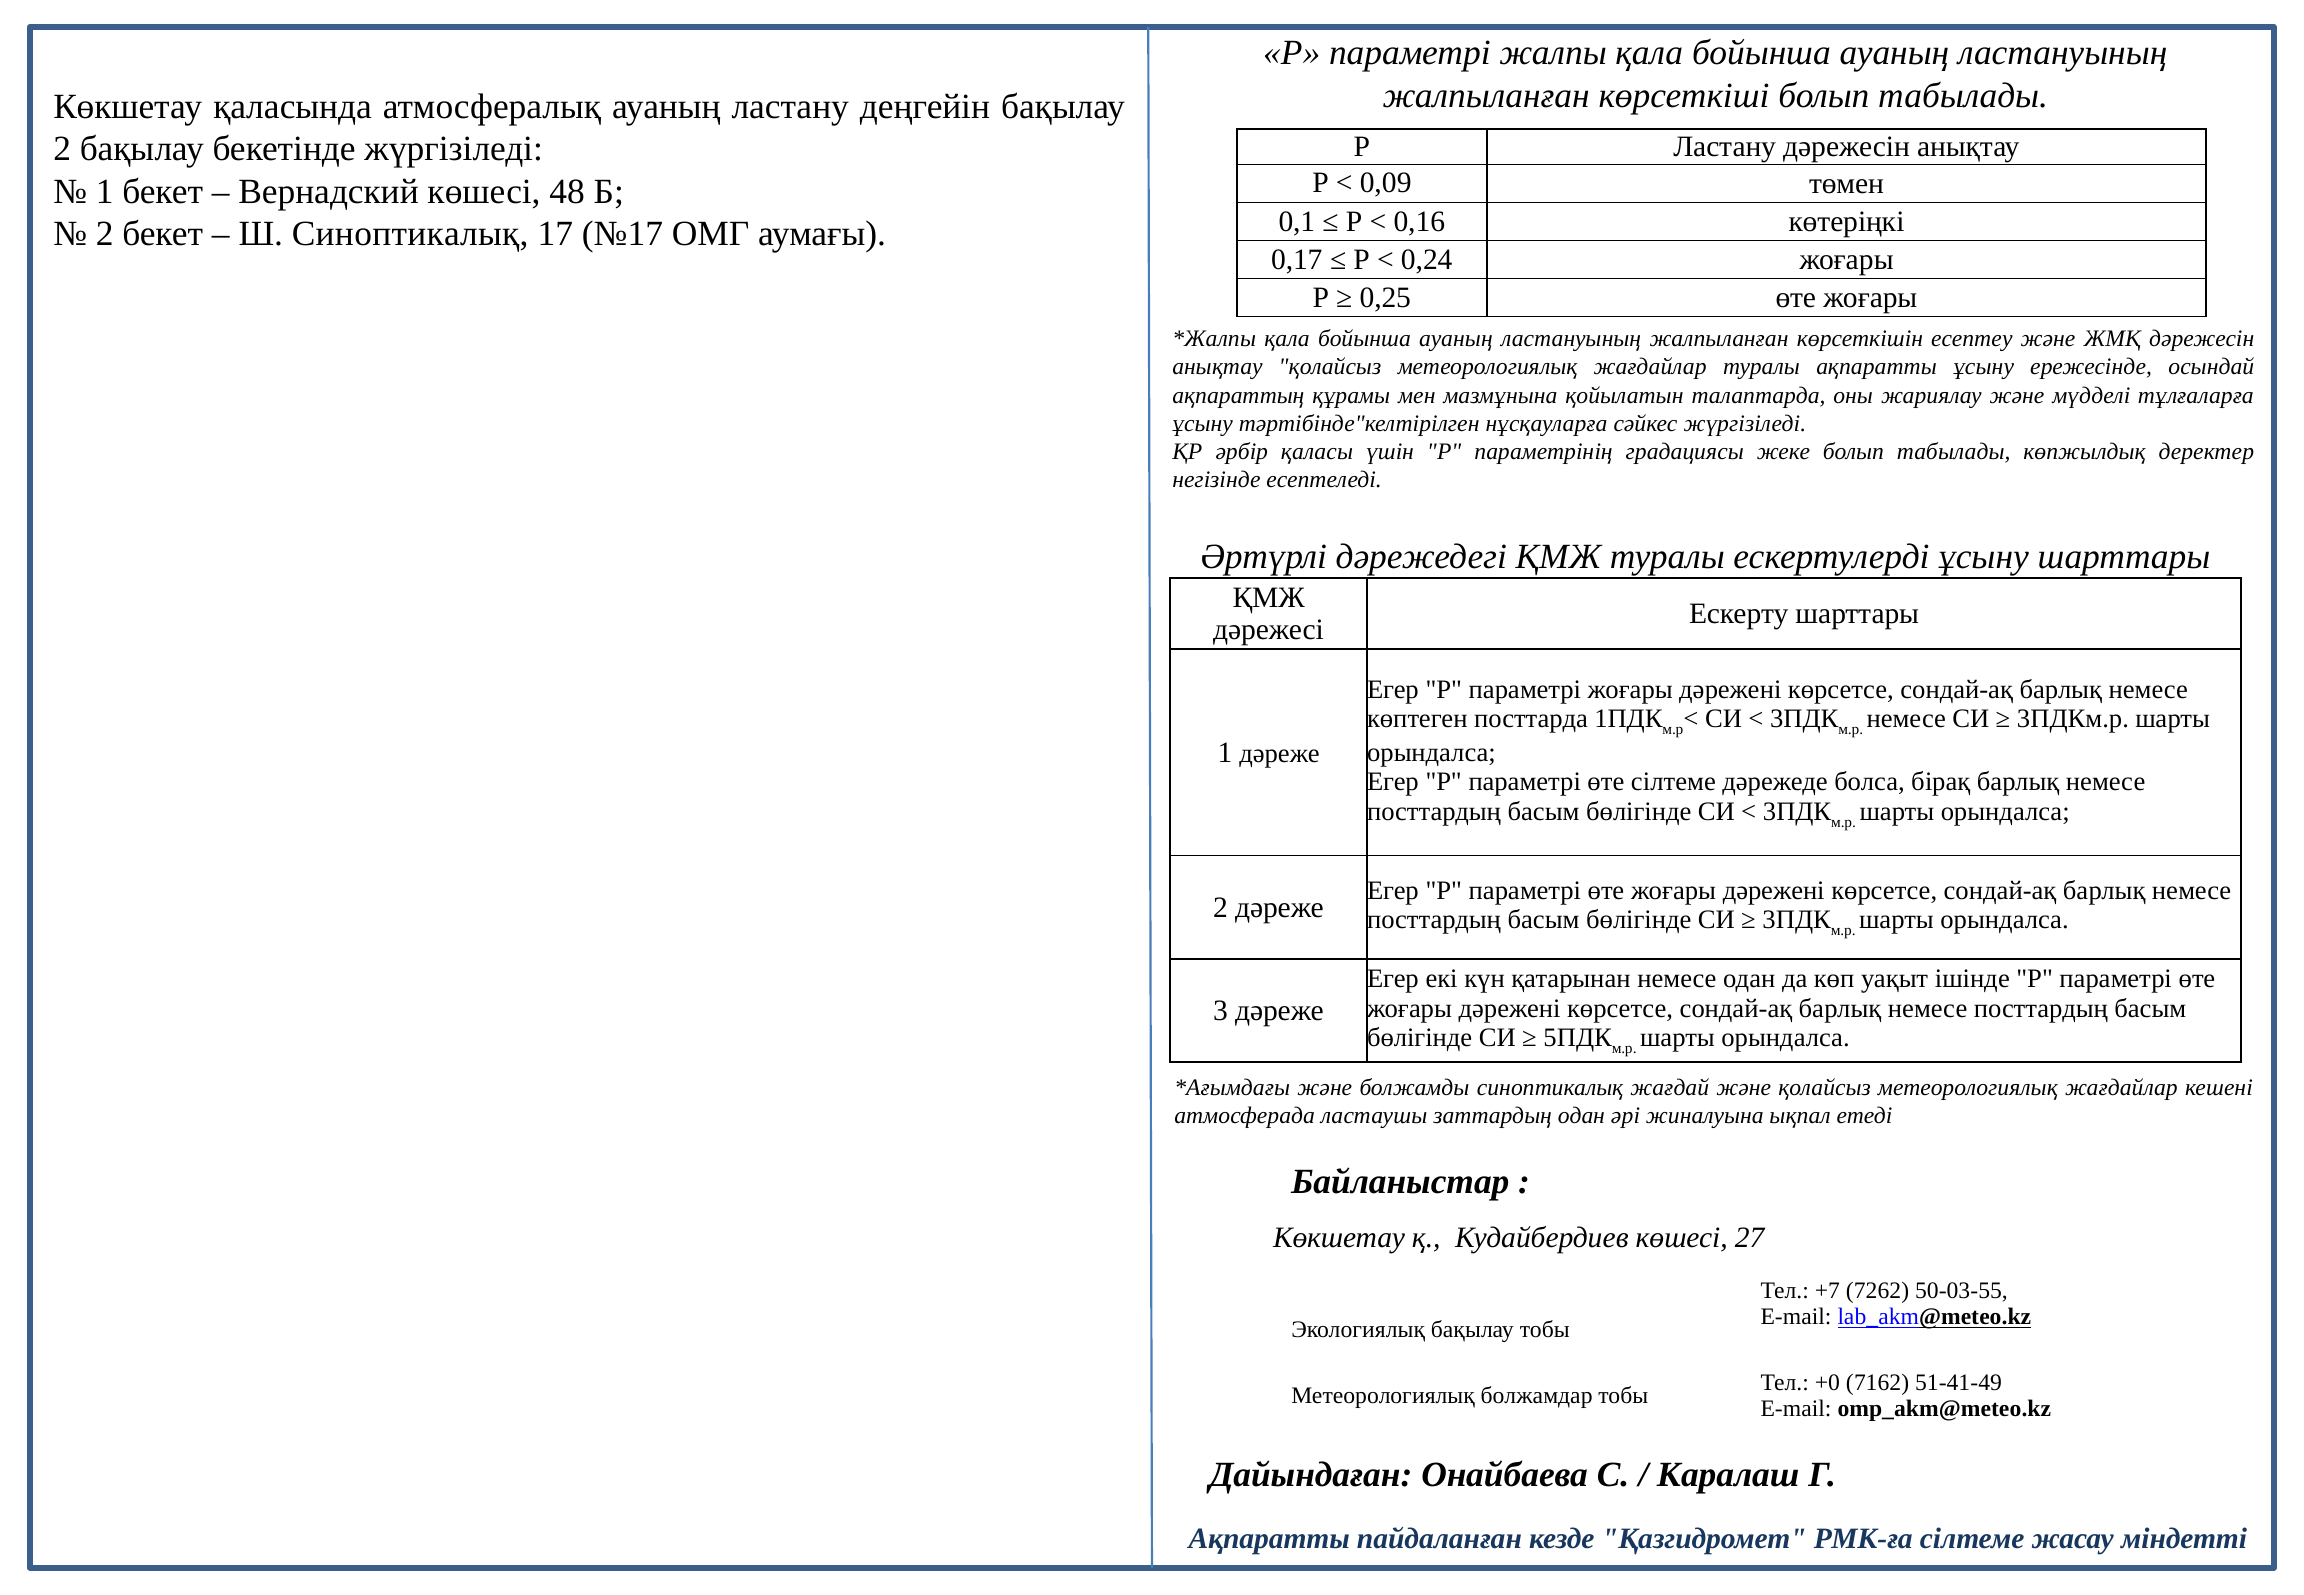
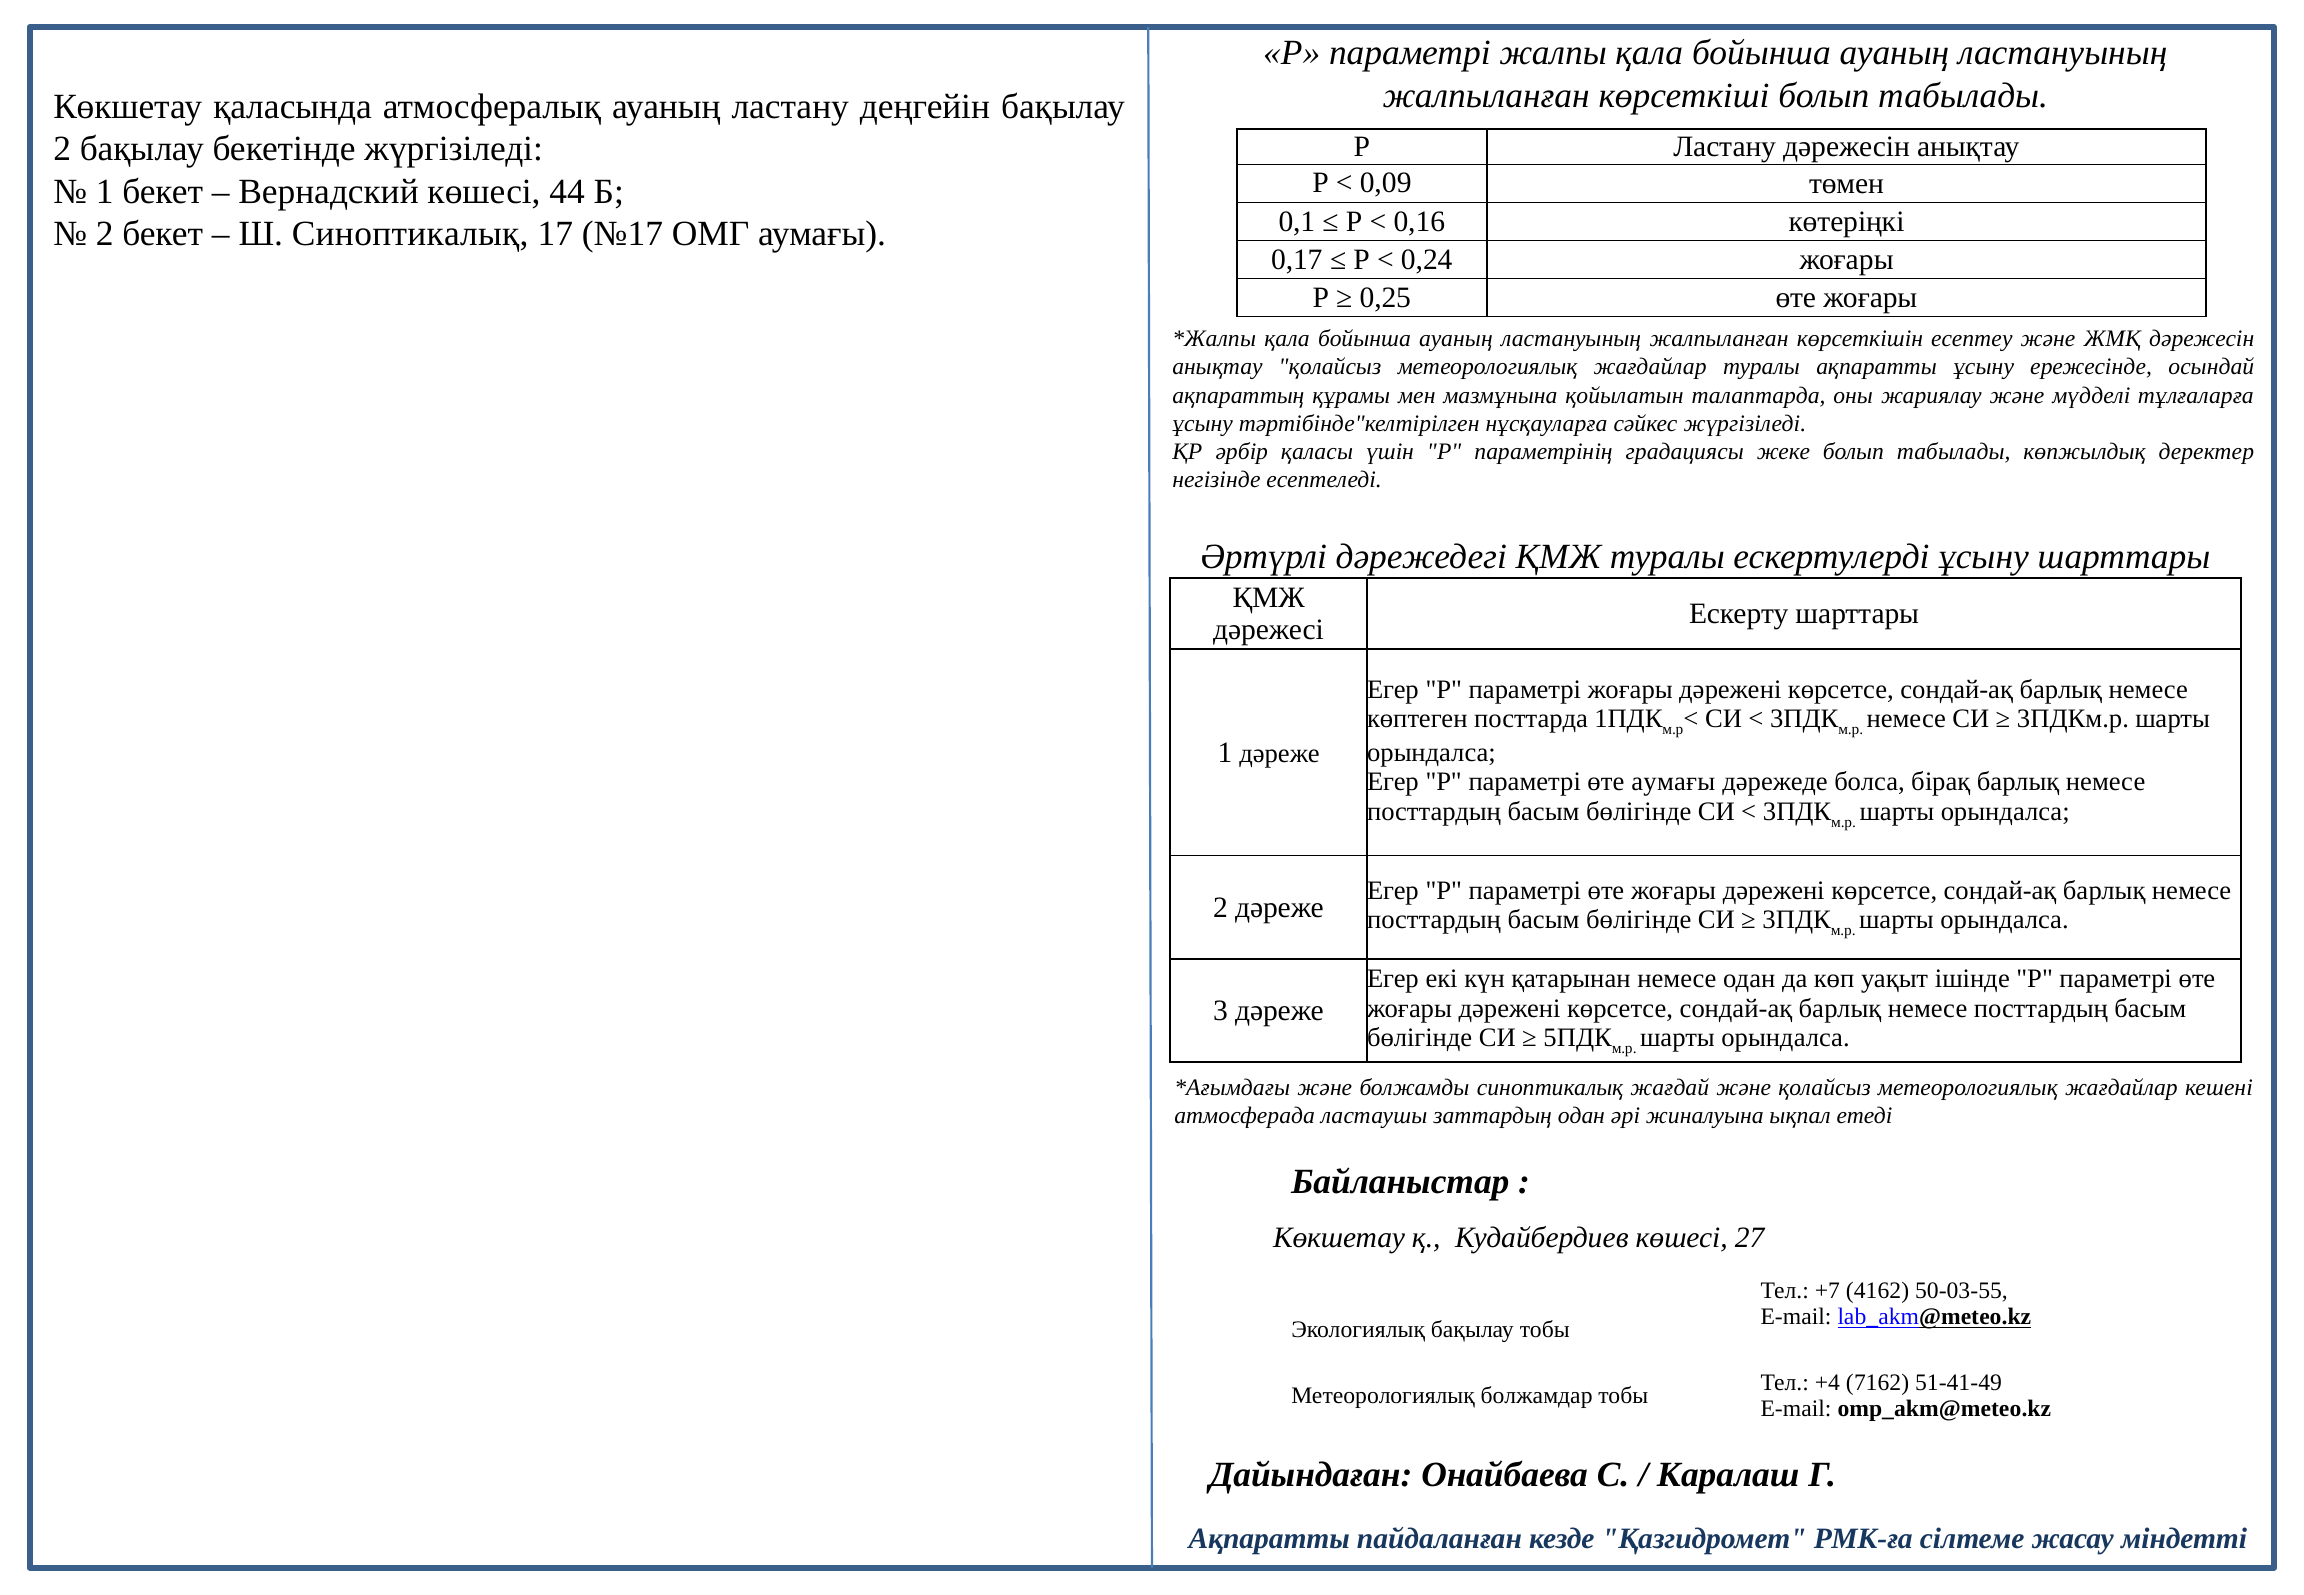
48: 48 -> 44 (567, 192)
өте сілтеме: сілтеме -> аумағы (1673, 782)
7262: 7262 -> 4162 (1878, 1291)
+0: +0 -> +4 (1827, 1383)
